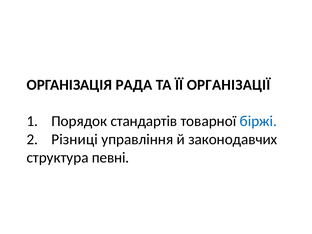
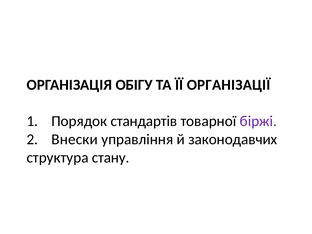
РАДА: РАДА -> ОБІГУ (134, 85)
біржі colour: blue -> purple (258, 121)
Різниці: Різниці -> Внески (75, 139)
певні: певні -> стану (111, 158)
